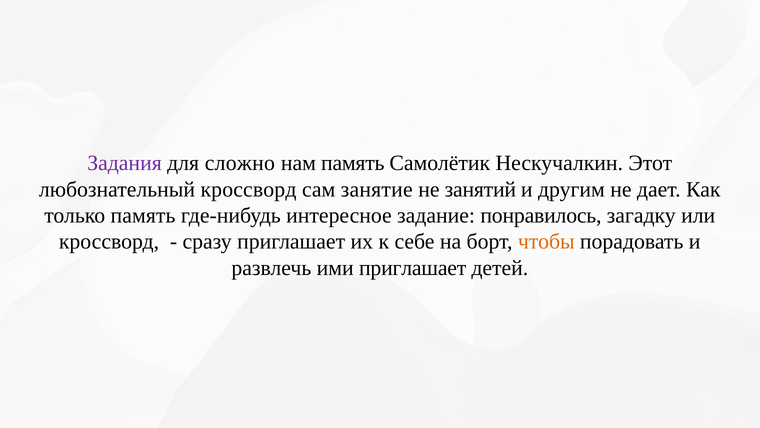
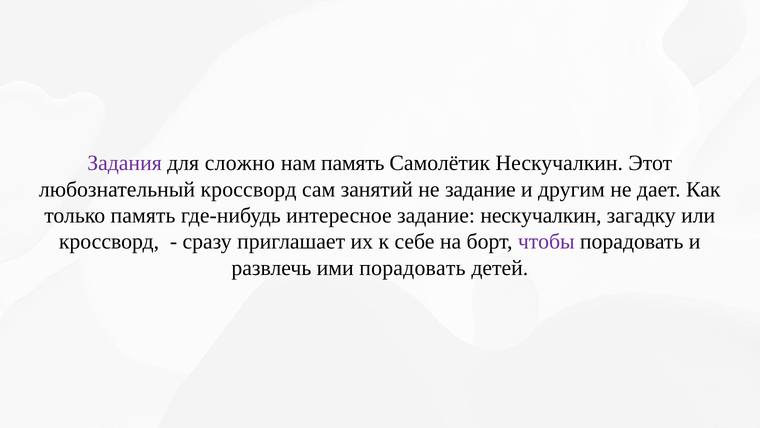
занятие: занятие -> занятий (377, 189)
не занятий: занятий -> задание (480, 189)
задание понравилось: понравилось -> нескучалкин (541, 215)
чтобы colour: orange -> purple (546, 241)
ими приглашает: приглашает -> порадовать (412, 268)
